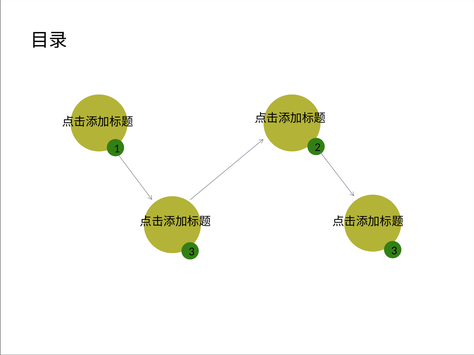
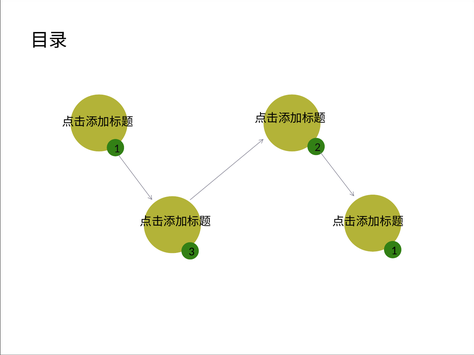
3 3: 3 -> 1 (394, 251)
